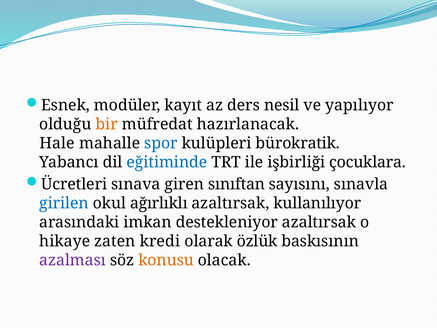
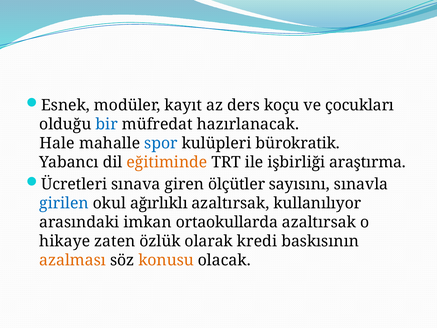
nesil: nesil -> koçu (282, 105)
yapılıyor: yapılıyor -> çocukları (360, 105)
bir colour: orange -> blue (107, 124)
eğitiminde colour: blue -> orange (167, 162)
çocuklara: çocuklara -> araştırma (368, 162)
sınıftan: sınıftan -> ölçütler (237, 184)
destekleniyor: destekleniyor -> ortaokullarda (227, 222)
kredi: kredi -> özlük (160, 241)
özlük: özlük -> kredi (257, 241)
azalması colour: purple -> orange (73, 260)
